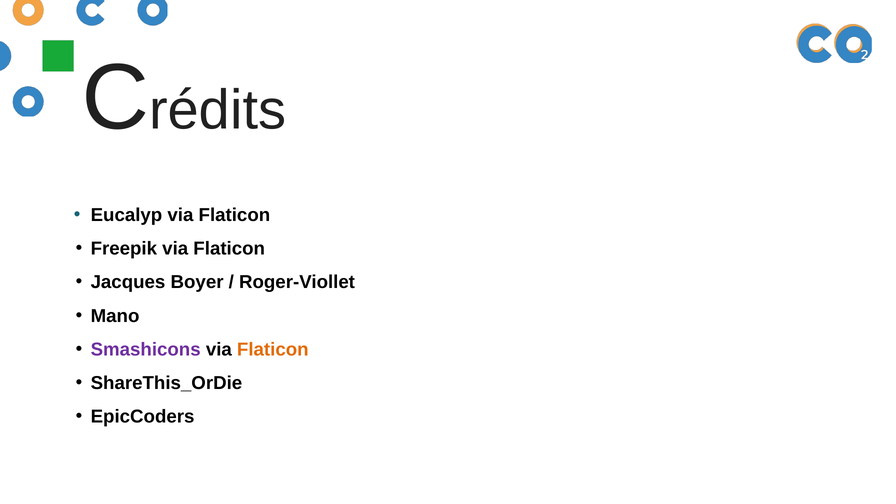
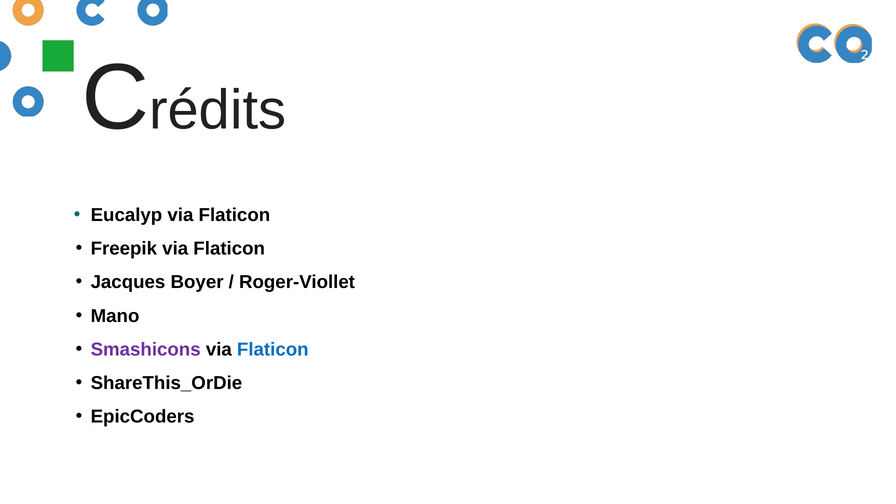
Flaticon colour: orange -> blue (273, 350)
